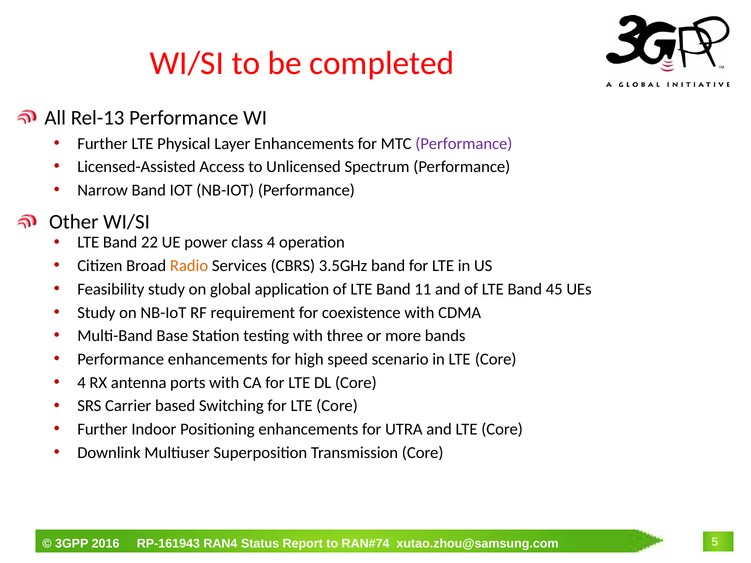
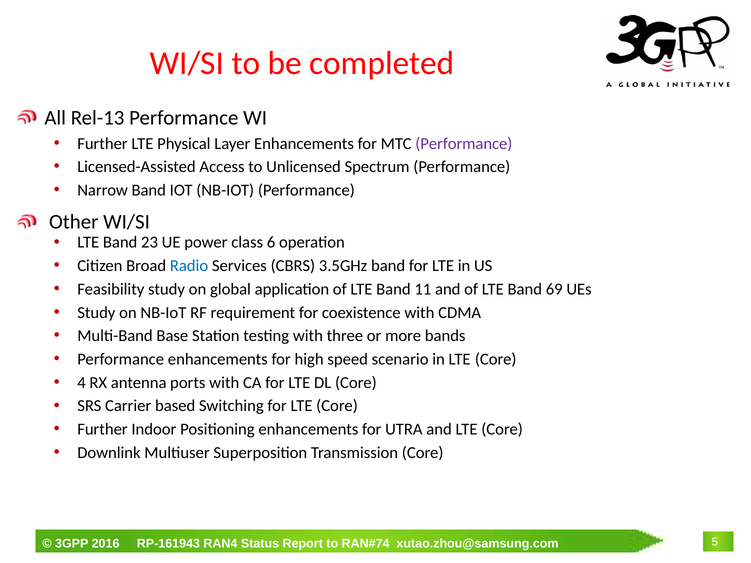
22: 22 -> 23 (150, 242)
class 4: 4 -> 6 (271, 242)
Radio colour: orange -> blue (189, 266)
45: 45 -> 69 (554, 289)
